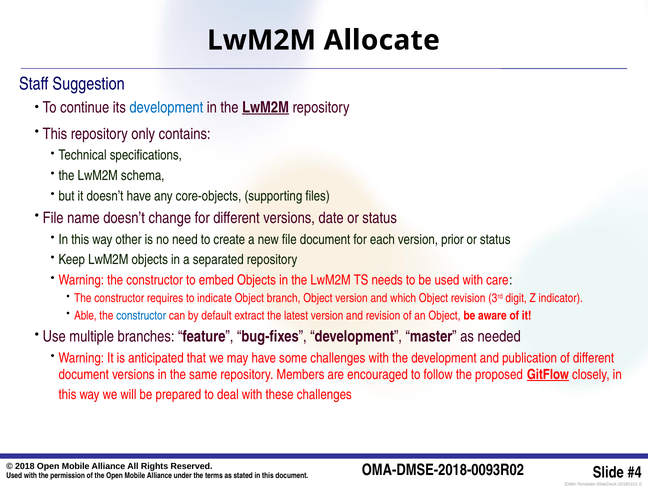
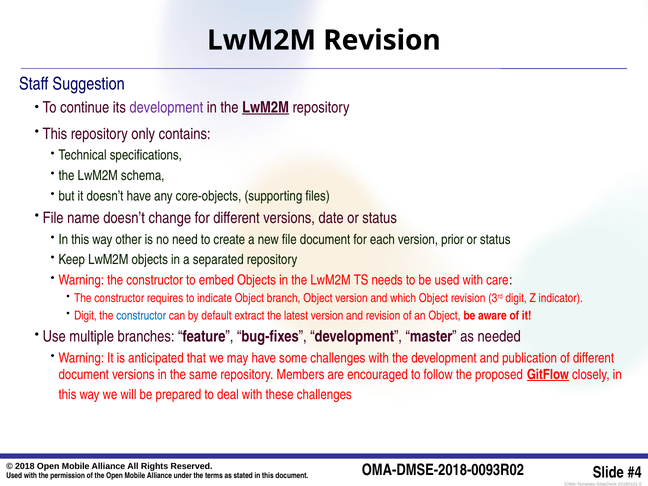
LwM2M Allocate: Allocate -> Revision (382, 40)
development colour: blue -> purple (166, 108)
Able: Able -> Digit (85, 316)
